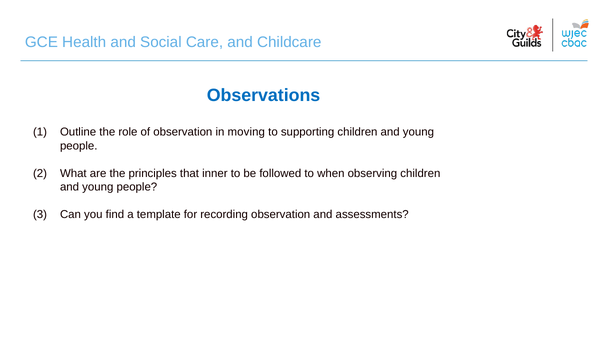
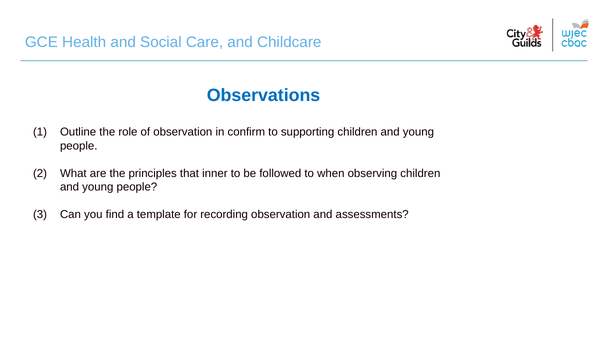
moving: moving -> confirm (246, 132)
